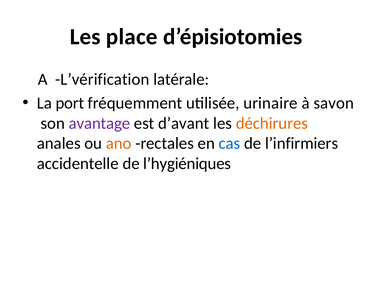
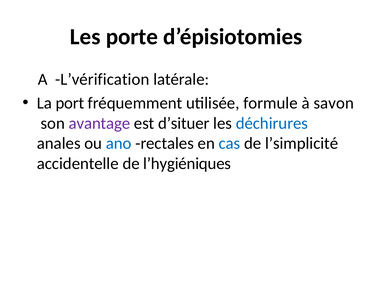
place: place -> porte (132, 37)
urinaire: urinaire -> formule (271, 103)
d’avant: d’avant -> d’situer (184, 123)
déchirures colour: orange -> blue (272, 123)
ano colour: orange -> blue (119, 143)
l’infirmiers: l’infirmiers -> l’simplicité (302, 143)
